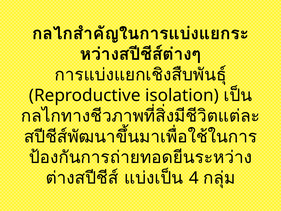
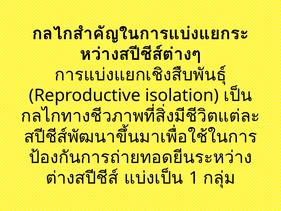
4: 4 -> 1 (194, 178)
